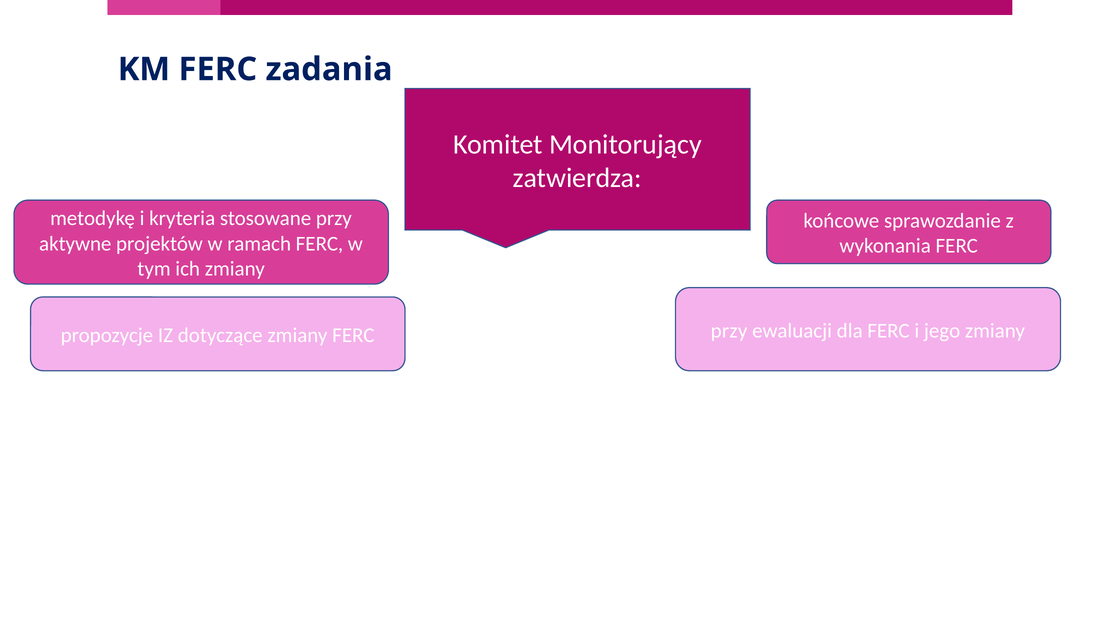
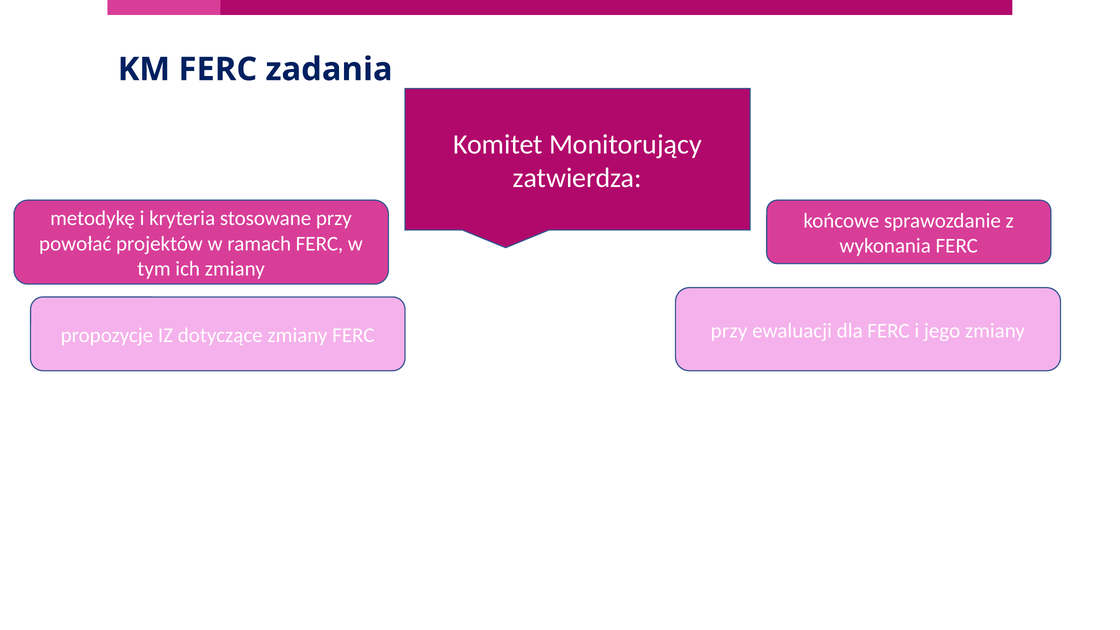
aktywne: aktywne -> powołać (75, 244)
